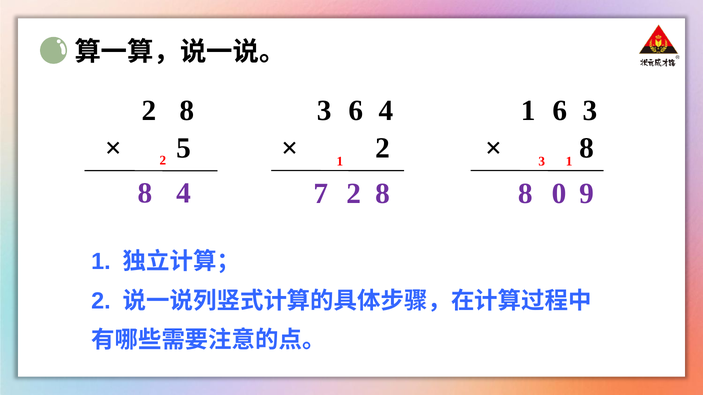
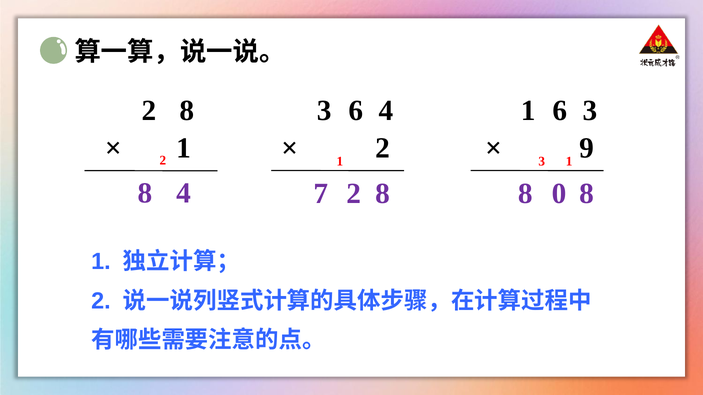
8: 8 -> 9 (587, 148)
5: 5 -> 1 (183, 148)
0 9: 9 -> 8 (587, 194)
